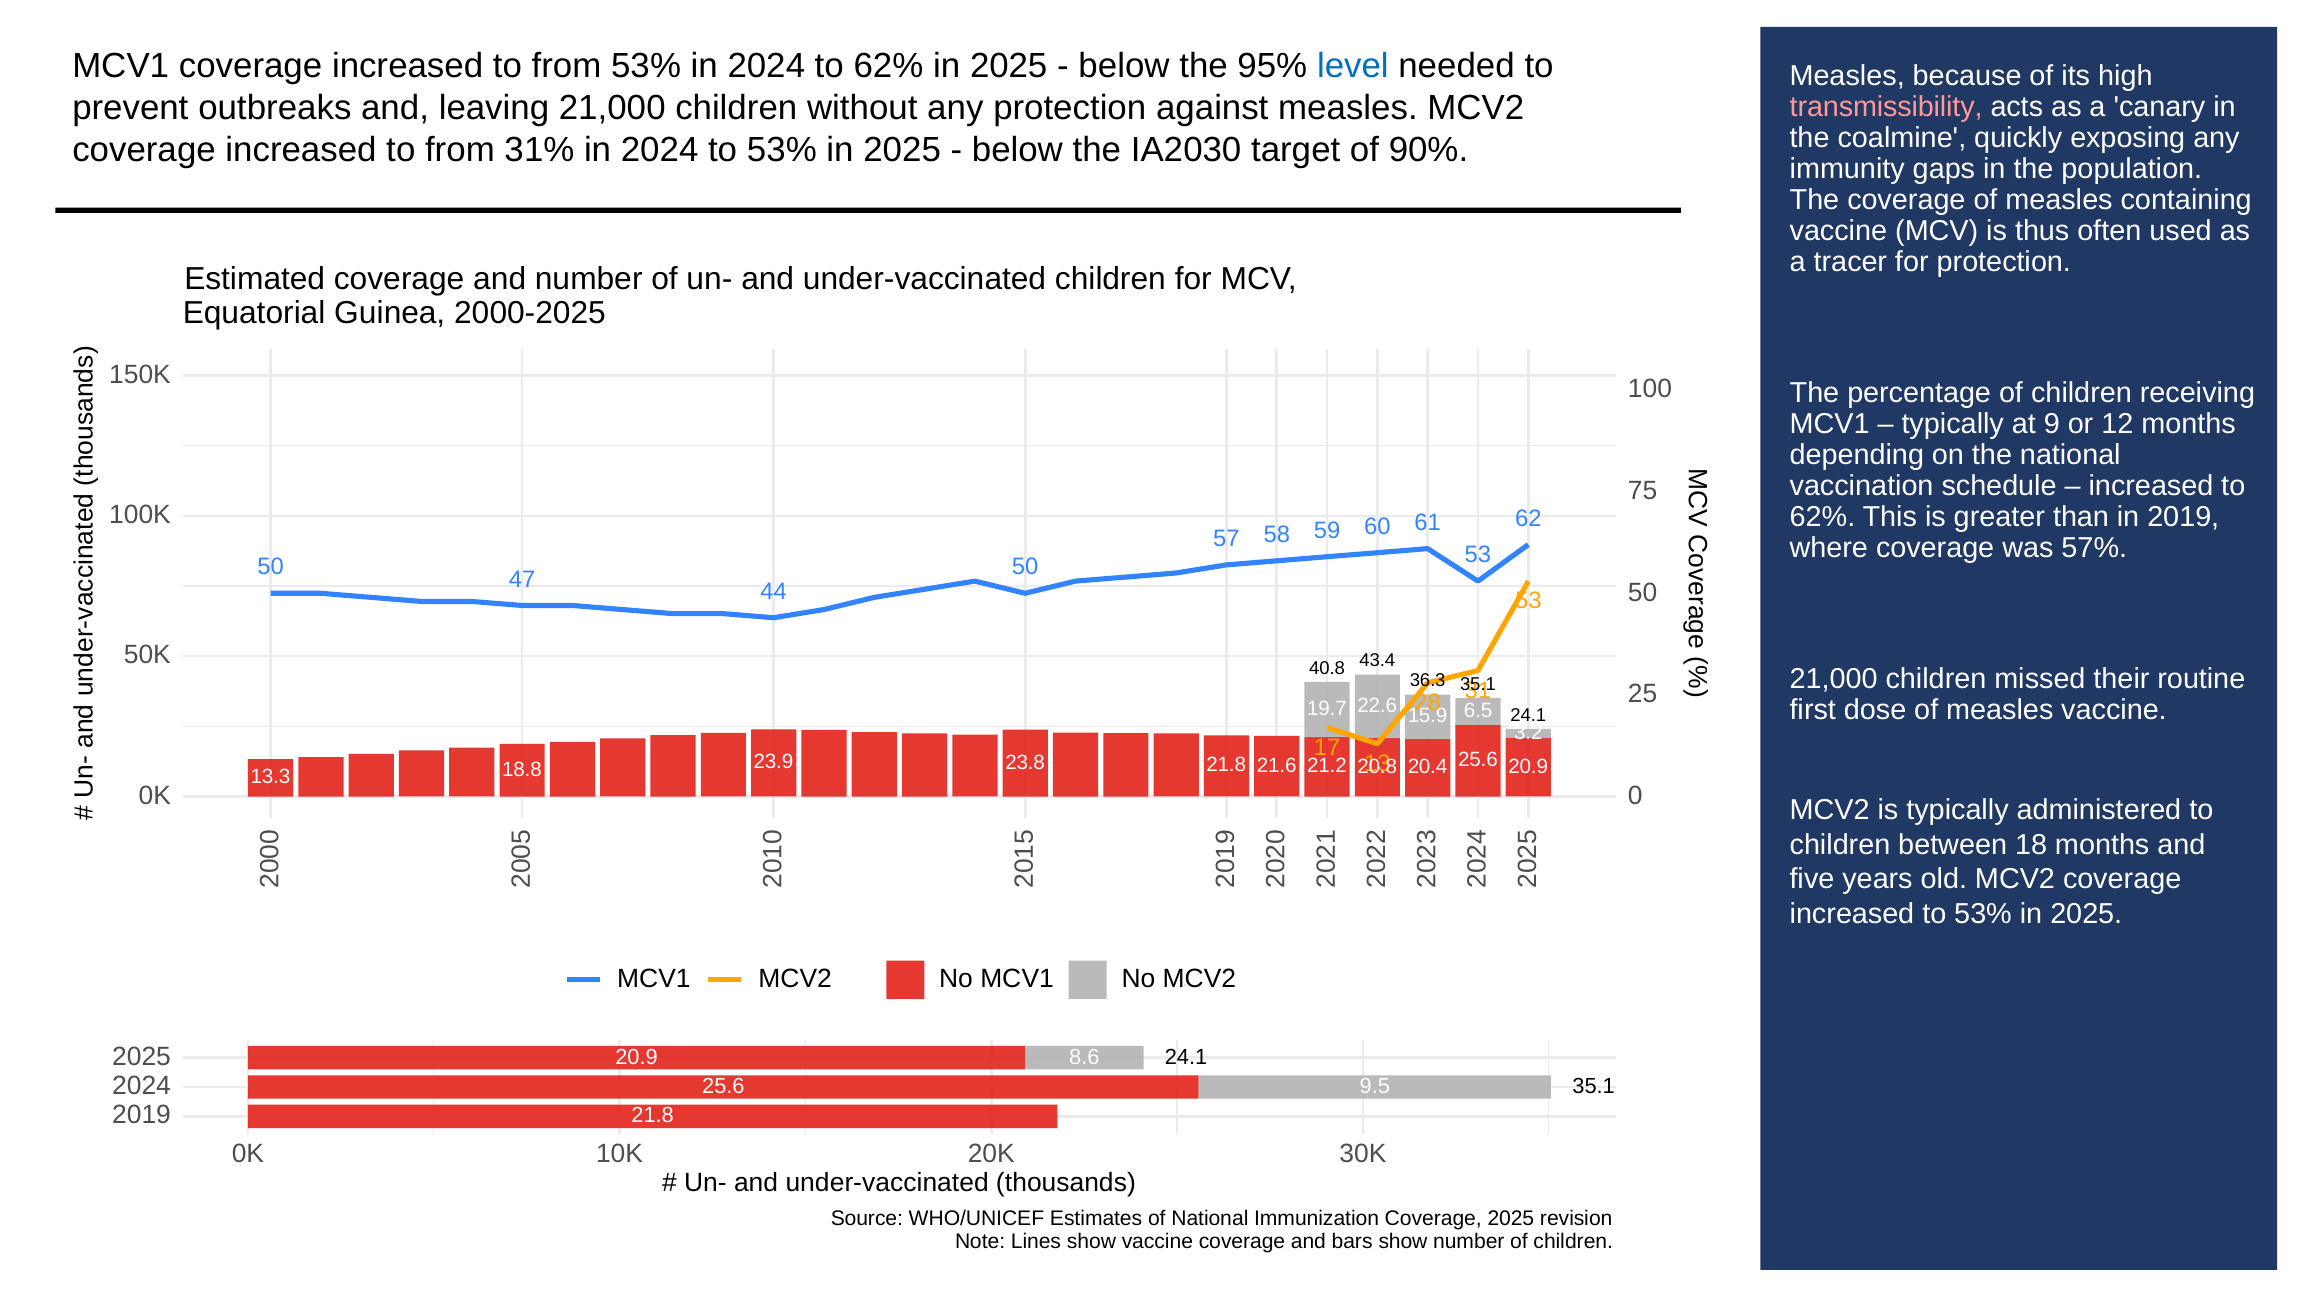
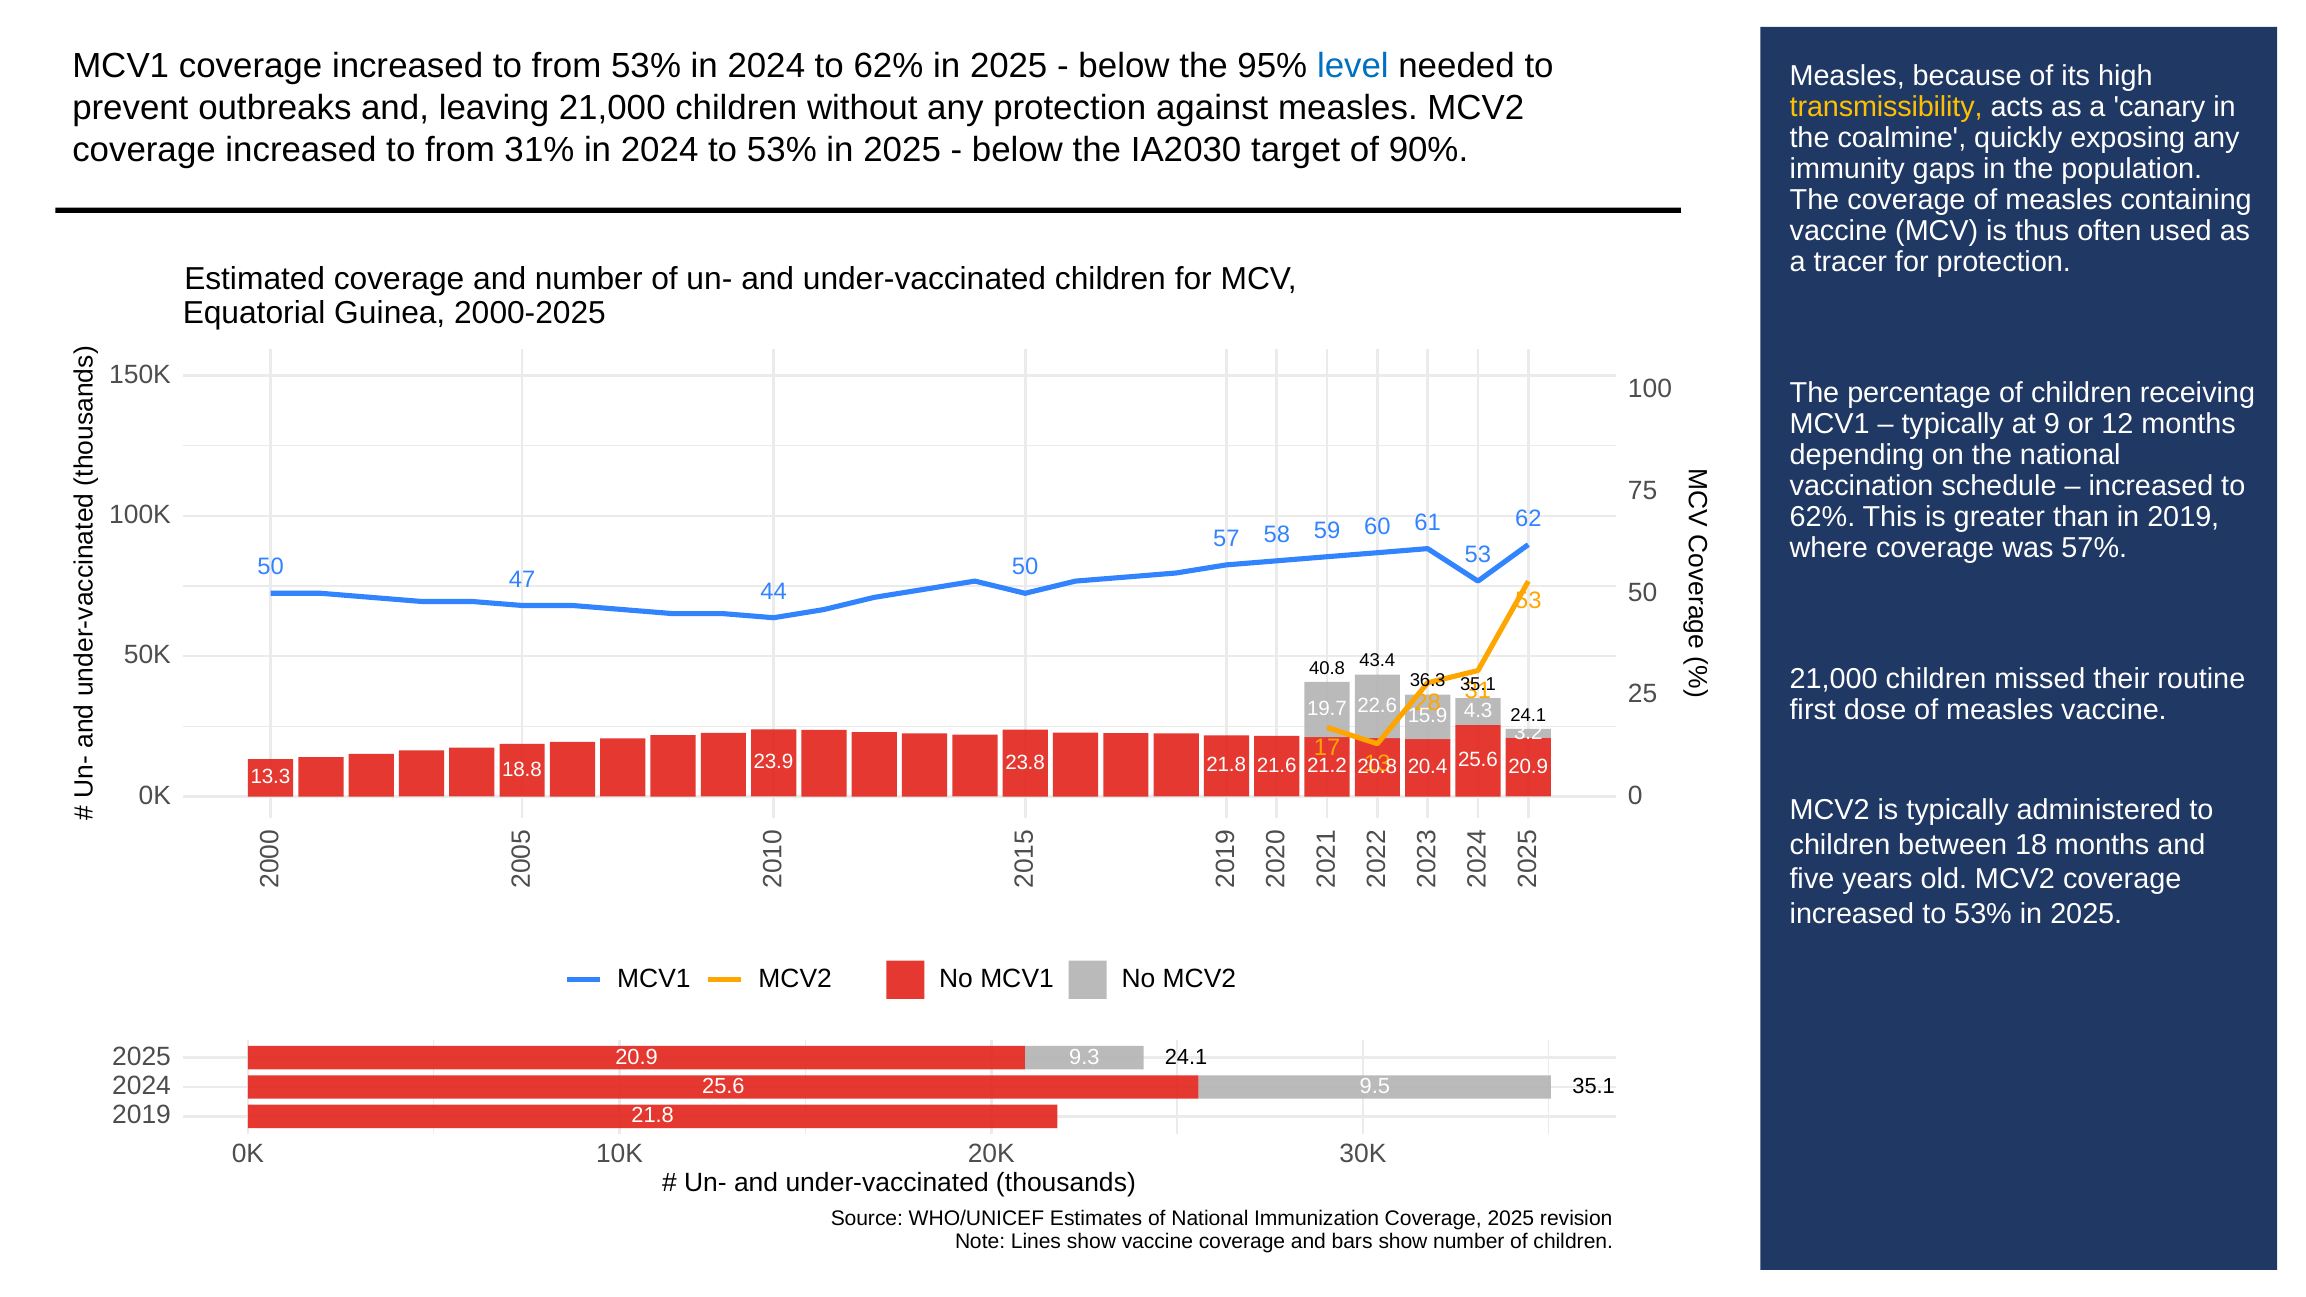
transmissibility colour: pink -> yellow (1886, 107)
6.5: 6.5 -> 4.3 (1478, 711)
8.6: 8.6 -> 9.3 (1084, 1057)
